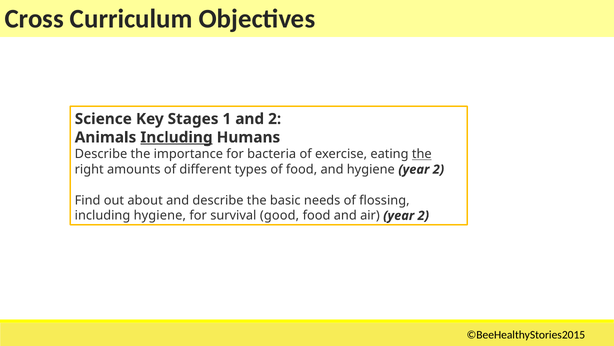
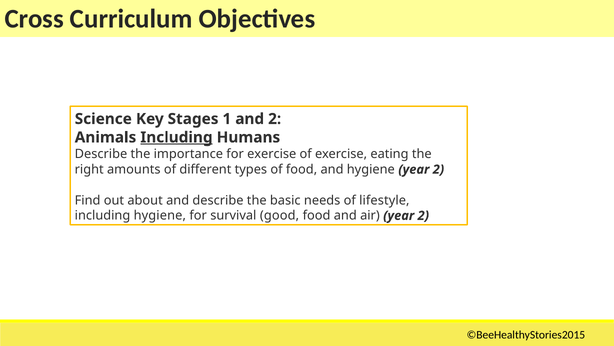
for bacteria: bacteria -> exercise (272, 154)
the underline: present -> none (422, 154)
flossing: flossing -> lifestyle (384, 200)
